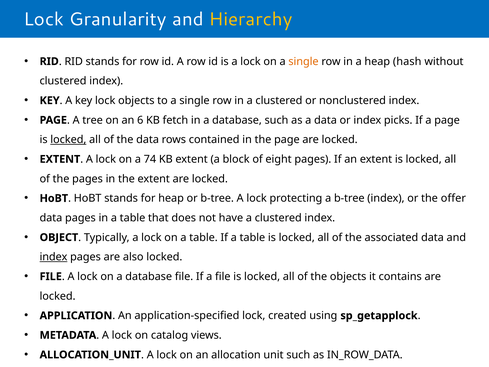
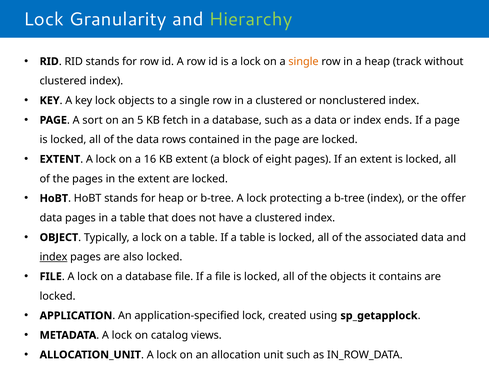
Hierarchy colour: yellow -> light green (251, 19)
hash: hash -> track (407, 61)
tree: tree -> sort (93, 120)
6: 6 -> 5 (140, 120)
picks: picks -> ends (398, 120)
locked underline: present -> none (68, 140)
74: 74 -> 16 (150, 159)
